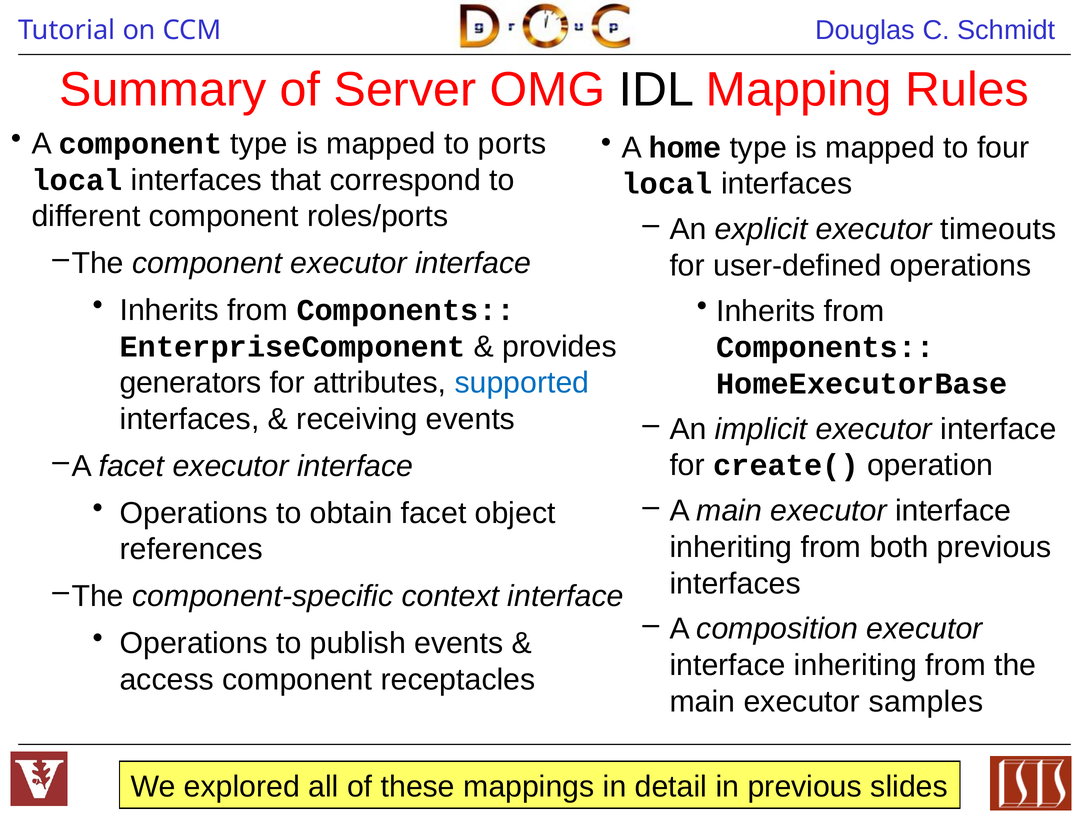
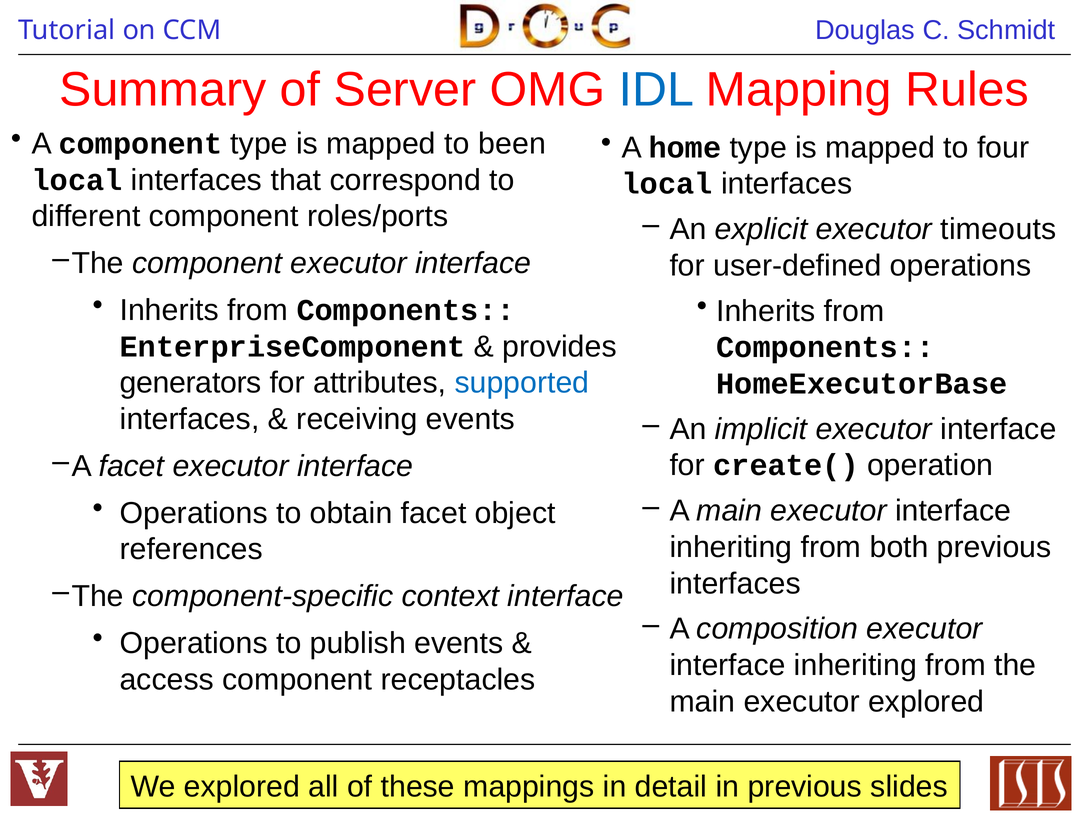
IDL colour: black -> blue (656, 90)
ports: ports -> been (512, 144)
executor samples: samples -> explored (926, 701)
